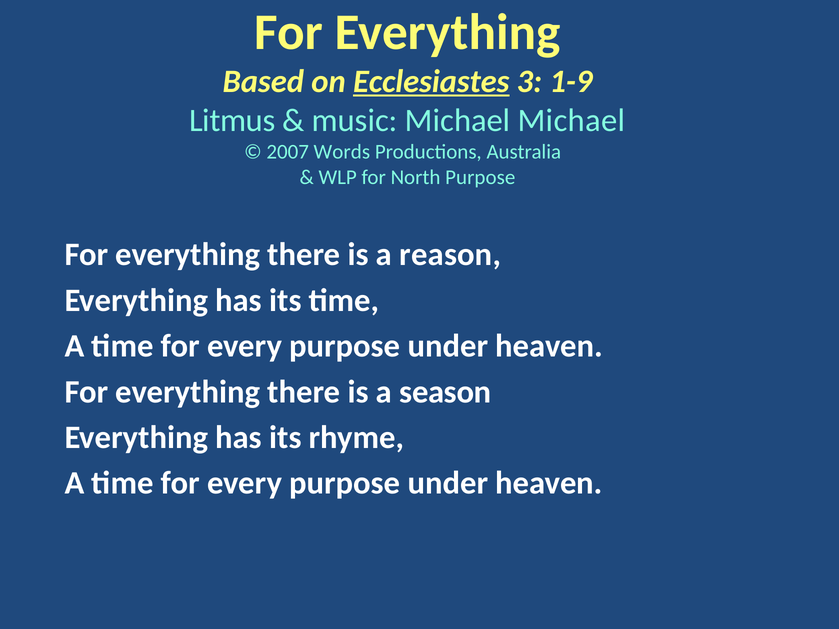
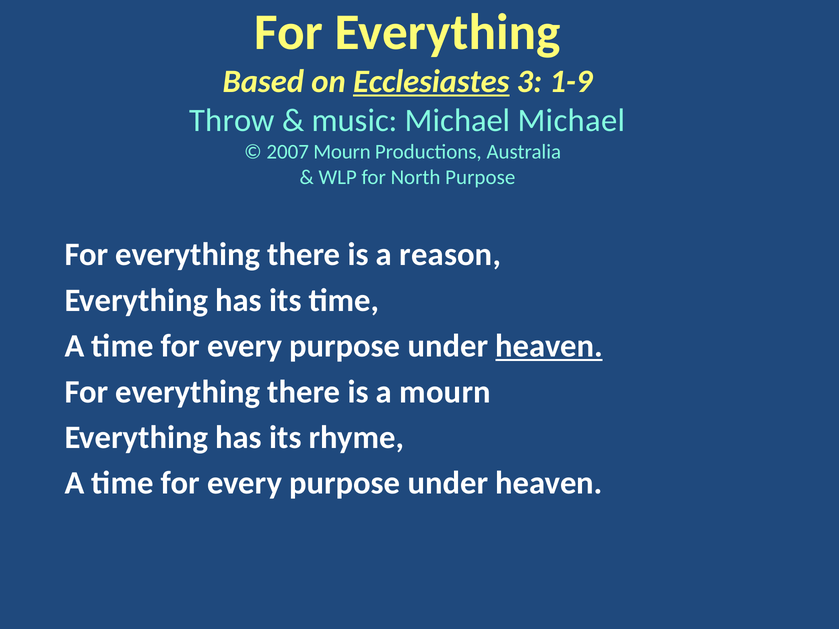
Litmus: Litmus -> Throw (232, 121)
2007 Words: Words -> Mourn (342, 152)
heaven underline: none -> present (549, 346)
a season: season -> mourn (445, 392)
